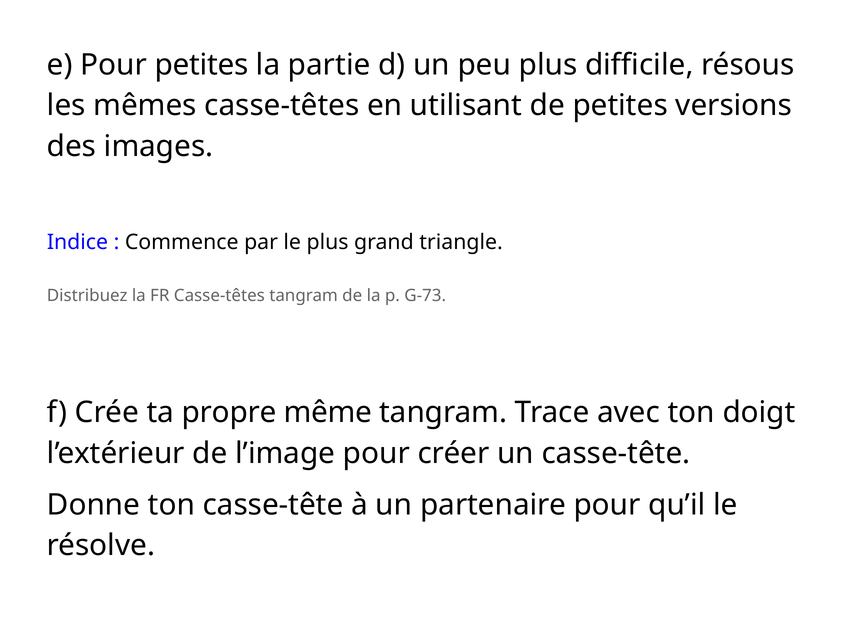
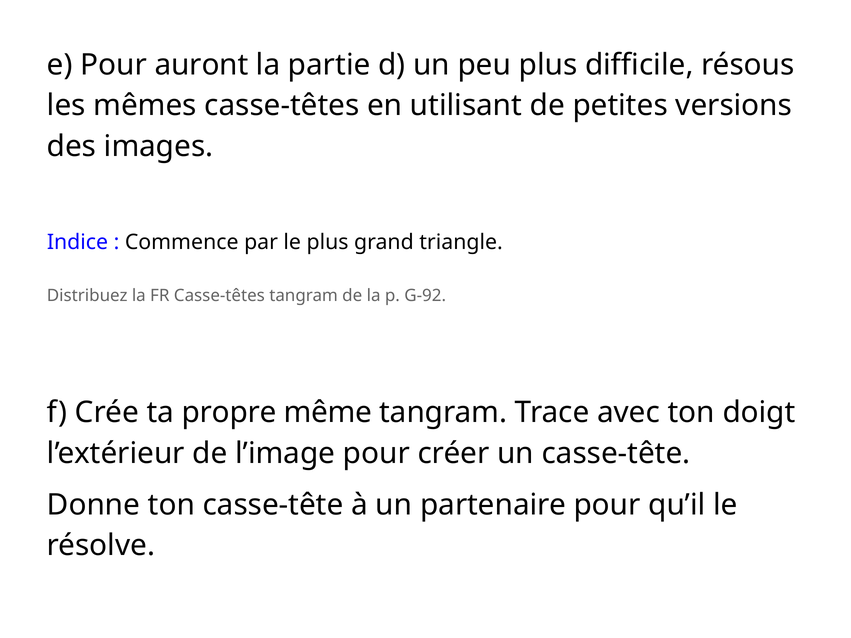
Pour petites: petites -> auront (202, 65)
G-73: G-73 -> G-92 (425, 296)
